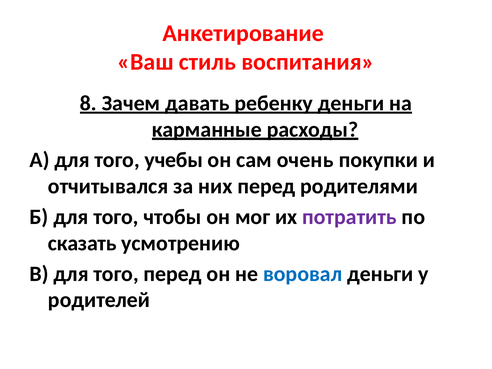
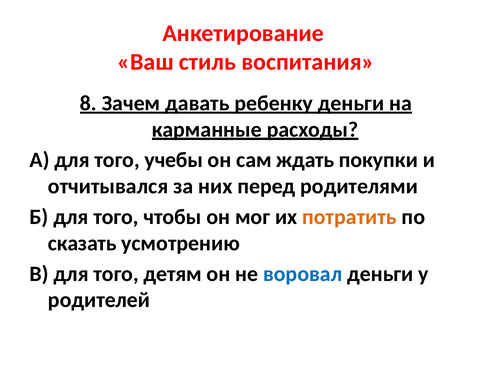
очень: очень -> ждать (305, 160)
потратить colour: purple -> orange (349, 217)
того перед: перед -> детям (173, 274)
